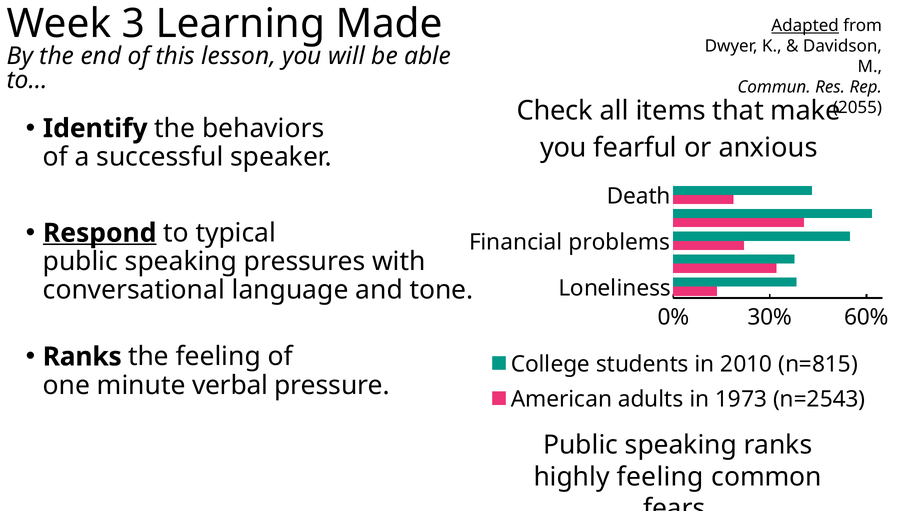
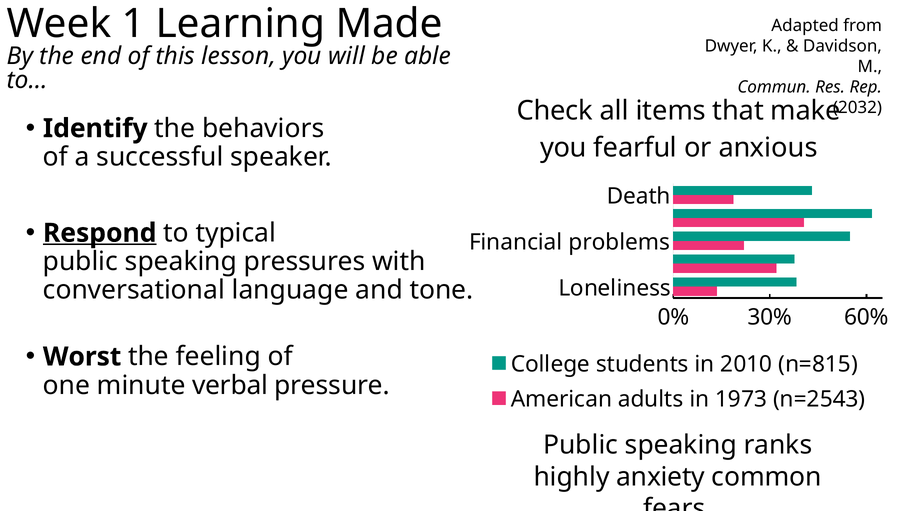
3: 3 -> 1 (133, 24)
Adapted underline: present -> none (805, 26)
2055: 2055 -> 2032 (858, 107)
Ranks: Ranks -> Worst (82, 357)
highly feeling: feeling -> anxiety (661, 477)
